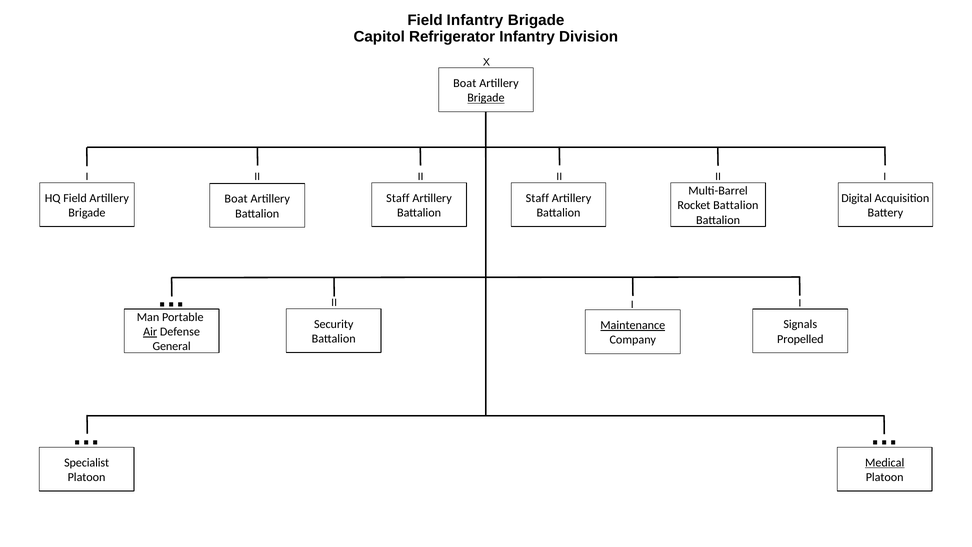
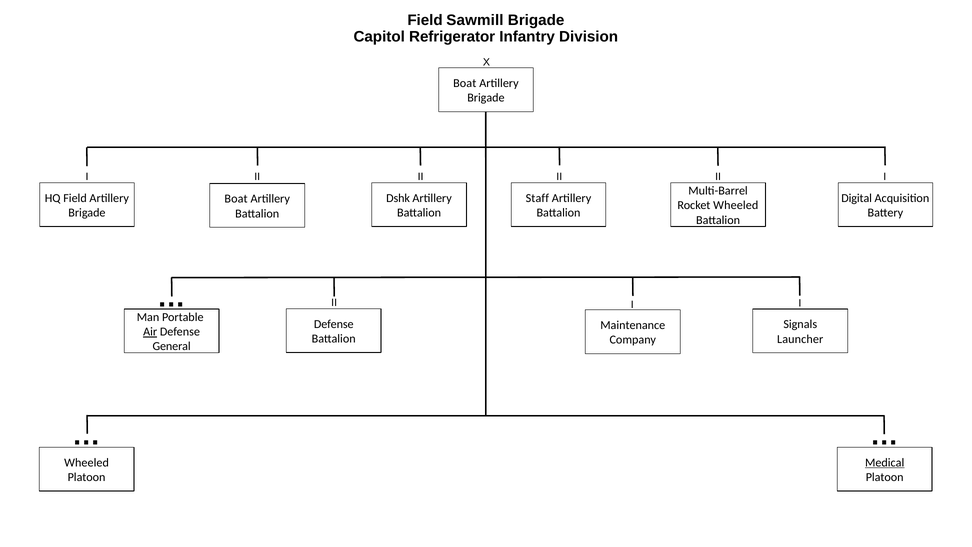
Field Infantry: Infantry -> Sawmill (475, 20)
Brigade underline: present -> none (486, 98)
Staff: Staff -> Dshk (398, 198)
Rocket Battalion: Battalion -> Wheeled (736, 205)
Security: Security -> Defense (334, 324)
Maintenance underline: present -> none (633, 325)
Propelled: Propelled -> Launcher (800, 339)
Specialist: Specialist -> Wheeled (87, 462)
